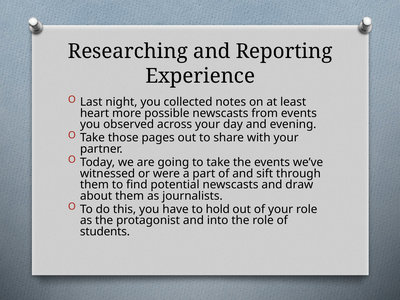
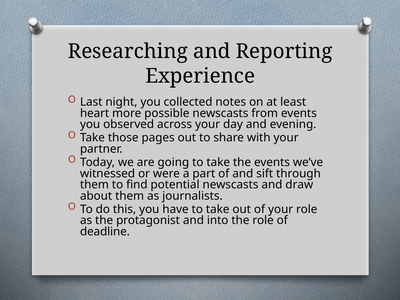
have to hold: hold -> take (218, 209)
students: students -> deadline (105, 232)
